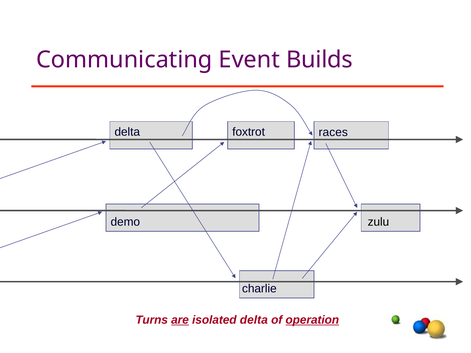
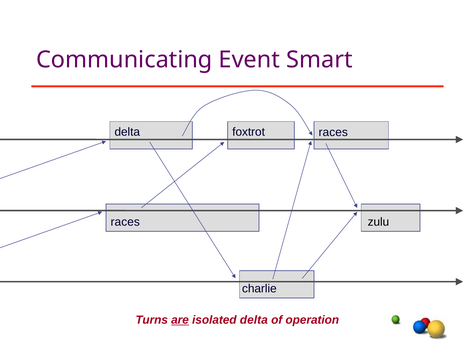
Builds: Builds -> Smart (319, 60)
demo: demo -> races (125, 222)
operation underline: present -> none (312, 320)
